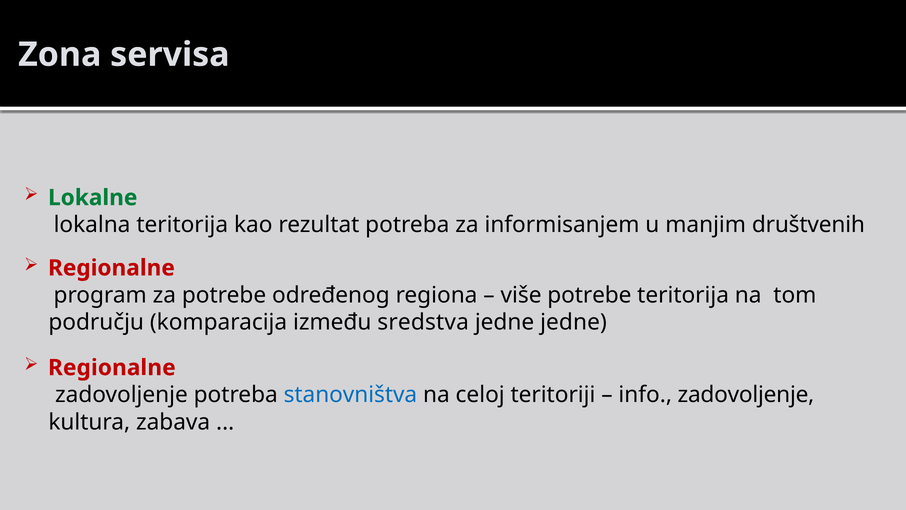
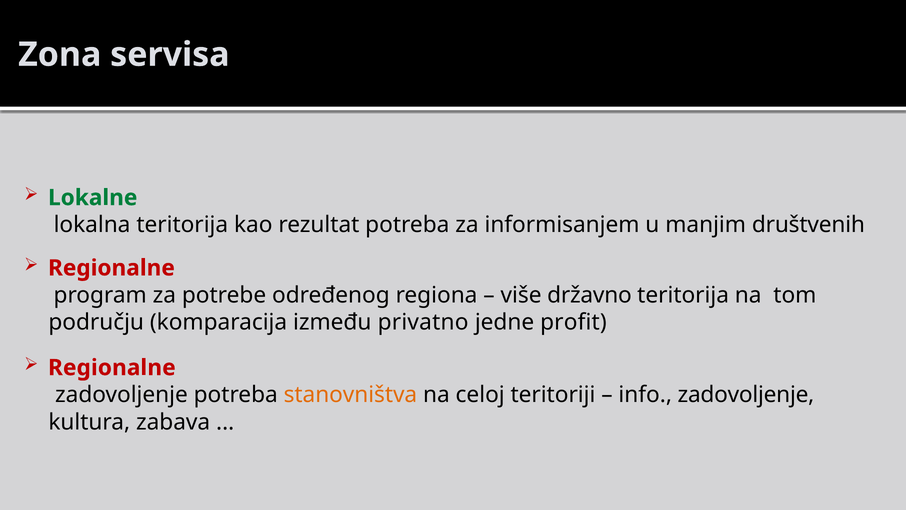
više potrebe: potrebe -> državno (589, 295)
sredstva: sredstva -> privatno (423, 322)
jedne jedne: jedne -> profit (573, 322)
stanovništva colour: blue -> orange (350, 395)
